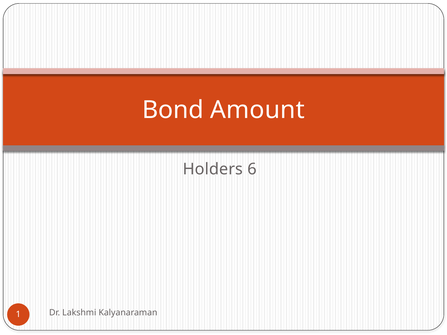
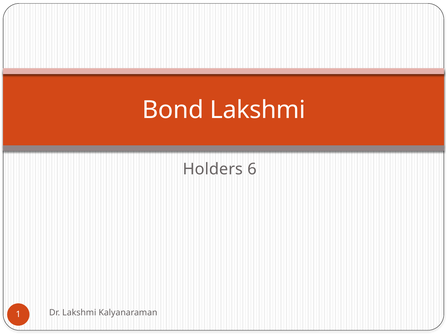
Bond Amount: Amount -> Lakshmi (258, 110)
